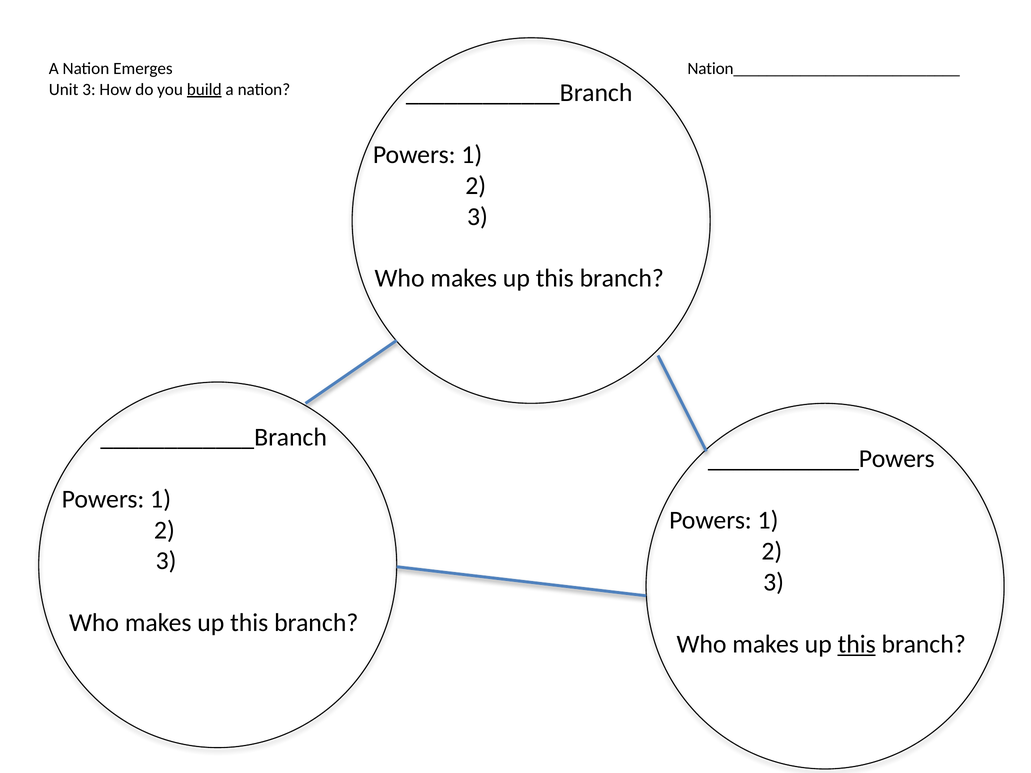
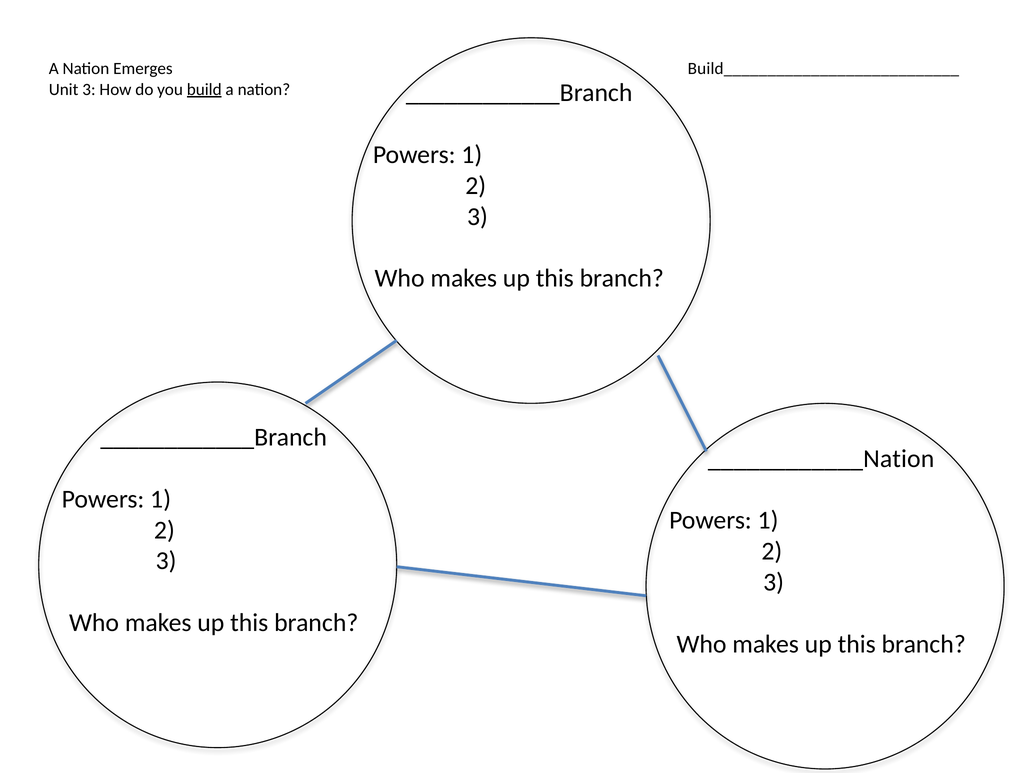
Nation___________________________: Nation___________________________ -> Build___________________________ (823, 69)
____________Powers: ____________Powers -> ____________Nation (821, 459)
this underline: present -> none (857, 644)
